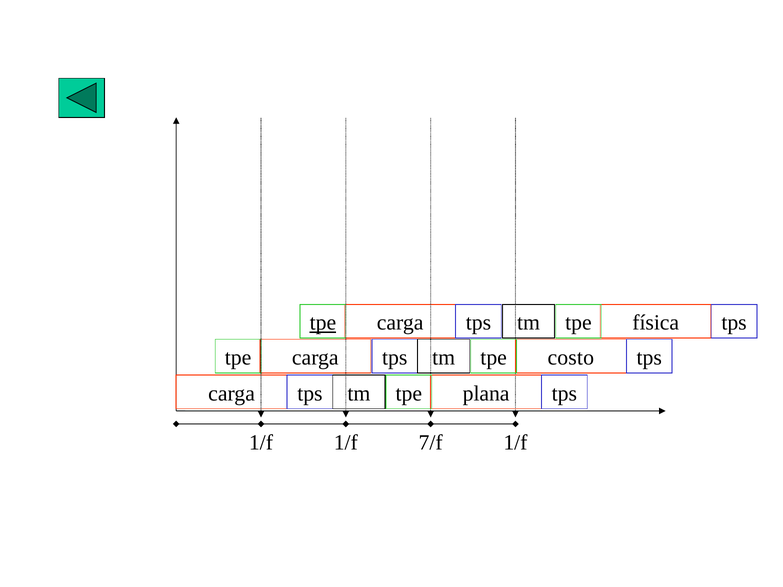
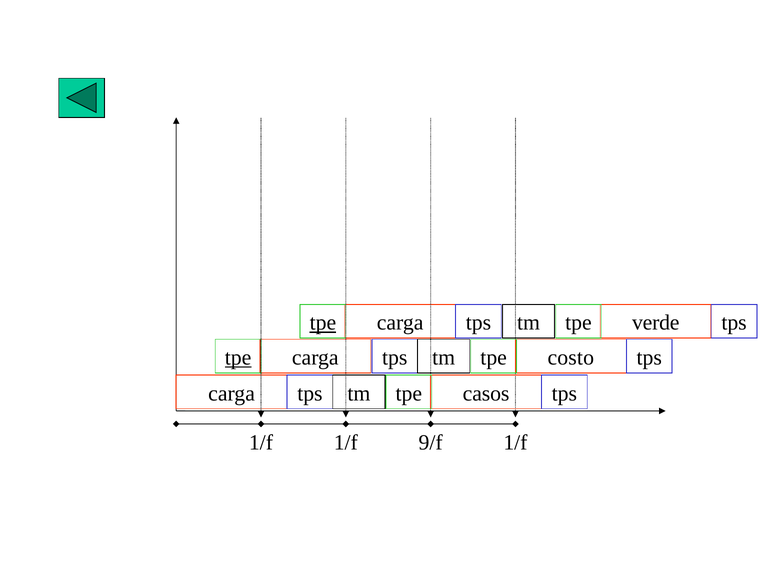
física: física -> verde (656, 323)
tpe underline: none -> present (238, 358)
plana: plana -> casos (486, 394)
7/f: 7/f -> 9/f (431, 443)
